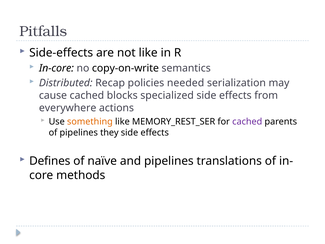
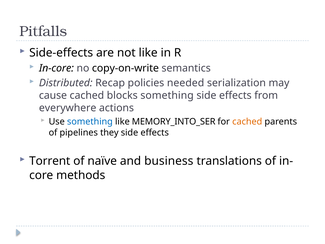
blocks specialized: specialized -> something (167, 95)
something colour: orange -> blue (90, 122)
MEMORY_REST_SER: MEMORY_REST_SER -> MEMORY_INTO_SER (174, 122)
cached colour: purple -> orange (247, 122)
Defines: Defines -> Torrent (50, 161)
and pipelines: pipelines -> business (169, 161)
